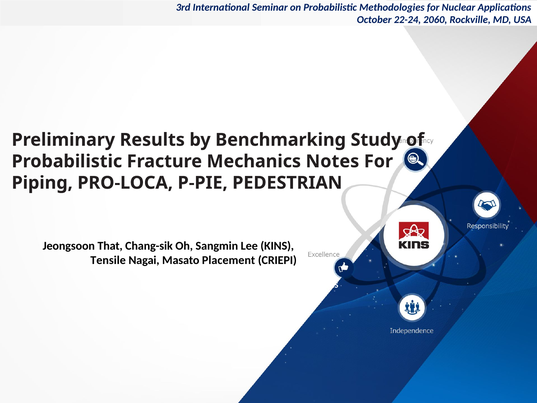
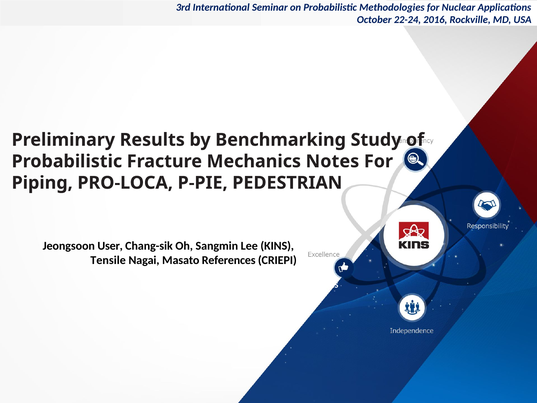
2060: 2060 -> 2016 (435, 20)
That: That -> User (110, 246)
Placement: Placement -> References (229, 260)
